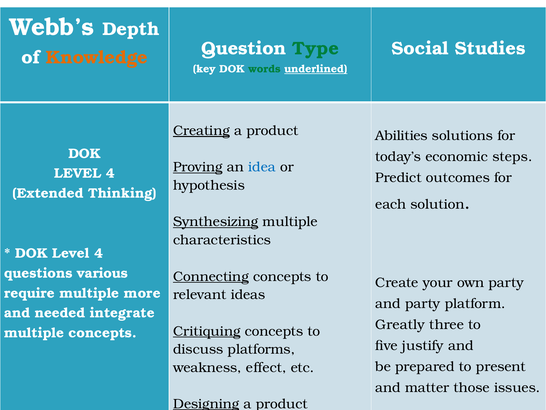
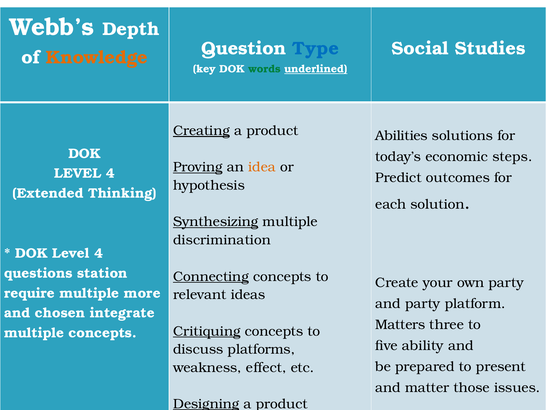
Type colour: green -> blue (316, 49)
idea colour: blue -> orange (262, 167)
characteristics: characteristics -> discrimination (222, 240)
various: various -> station (102, 273)
needed: needed -> chosen (60, 313)
Greatly: Greatly -> Matters (400, 324)
justify: justify -> ability (423, 345)
